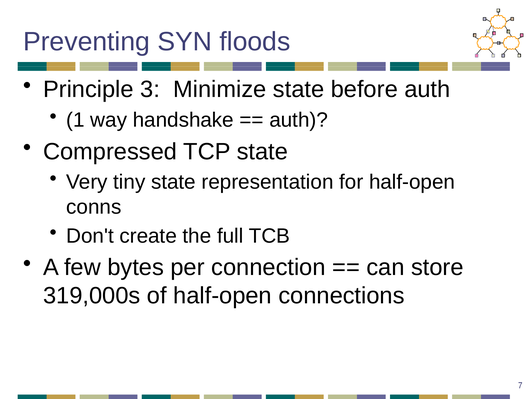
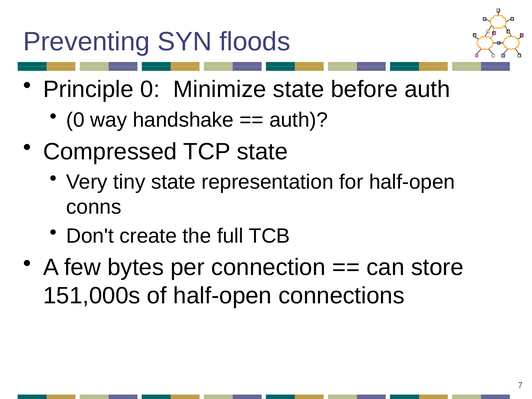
Principle 3: 3 -> 0 (150, 89)
1: 1 -> 0 (75, 120)
319,000s: 319,000s -> 151,000s (92, 296)
